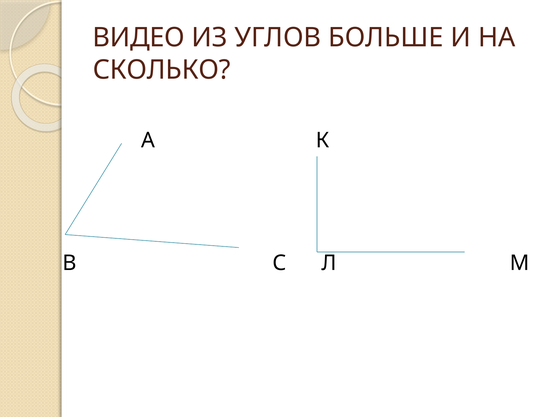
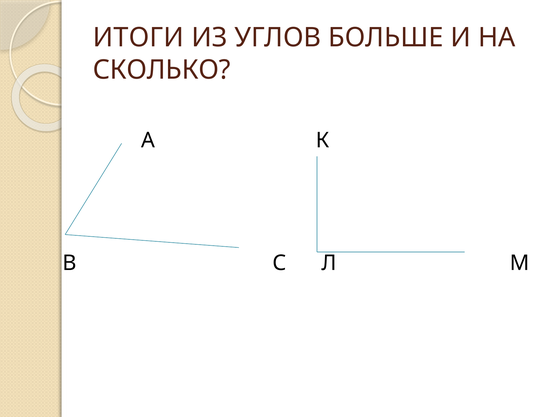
ВИДЕО: ВИДЕО -> ИТОГИ (138, 38)
